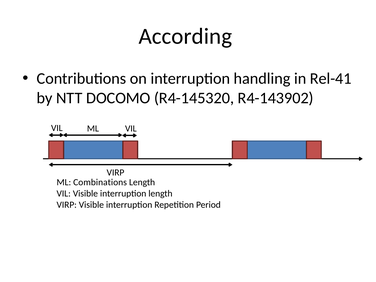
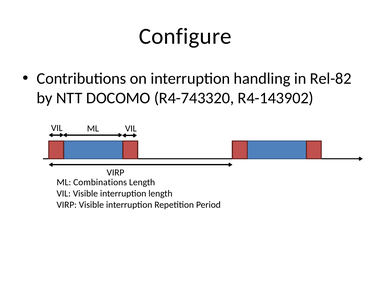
According: According -> Configure (185, 36)
Rel-41: Rel-41 -> Rel-82 (331, 79)
R4-145320: R4-145320 -> R4-743320 (194, 98)
